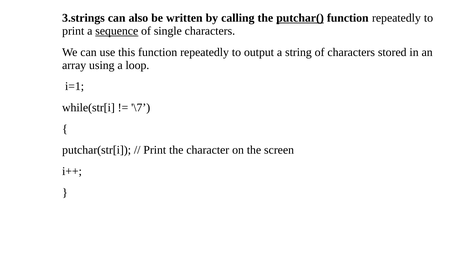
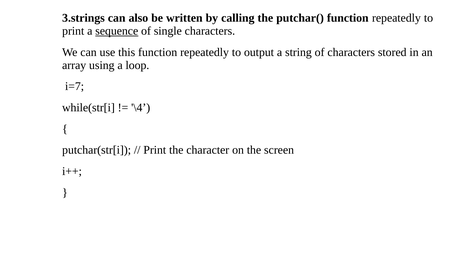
putchar( underline: present -> none (300, 18)
i=1: i=1 -> i=7 (75, 86)
\7: \7 -> \4 (141, 108)
